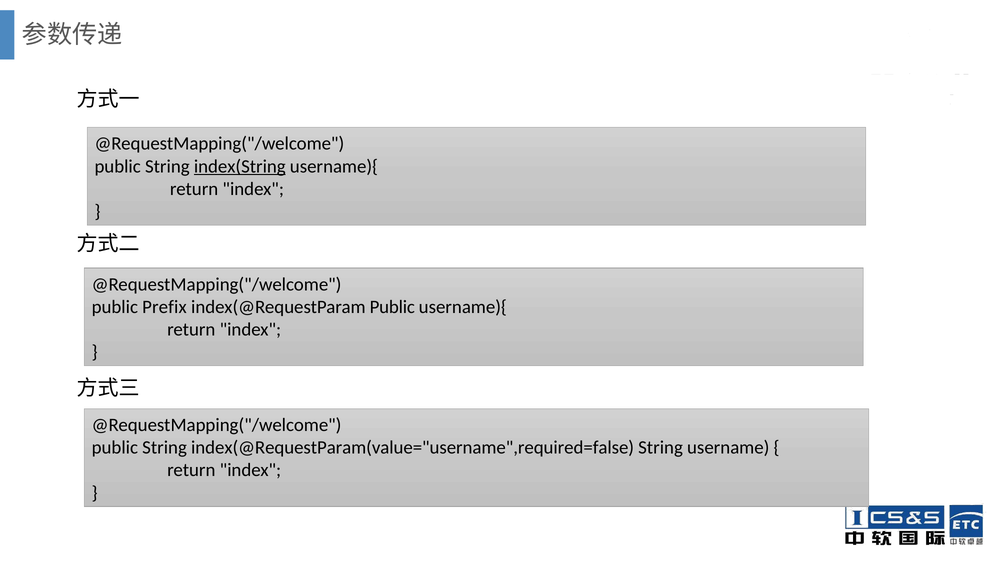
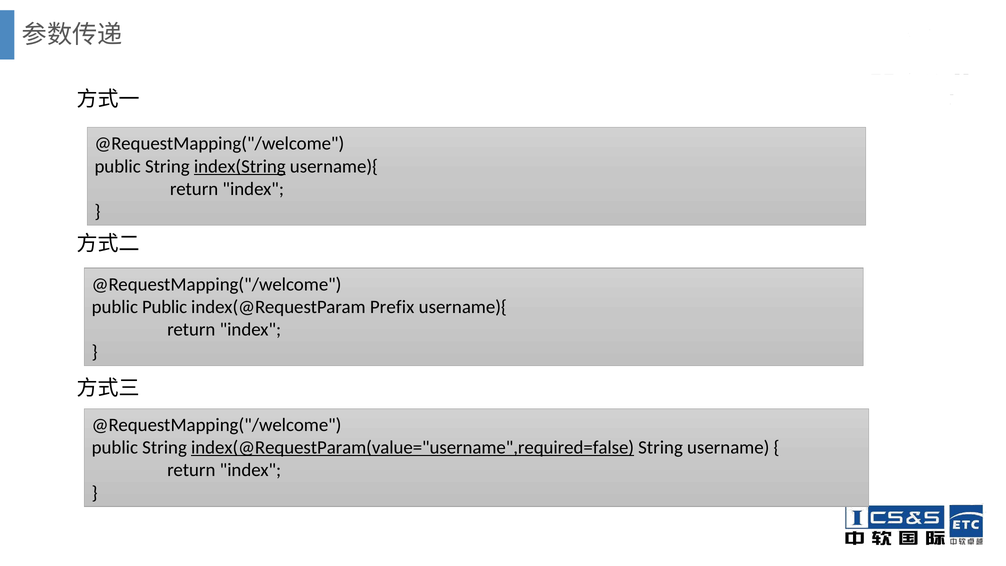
public Prefix: Prefix -> Public (165, 307)
index(@RequestParam Public: Public -> Prefix (392, 307)
index(@RequestParam(value="username",required=false underline: none -> present (413, 447)
